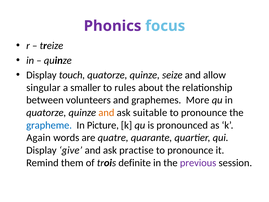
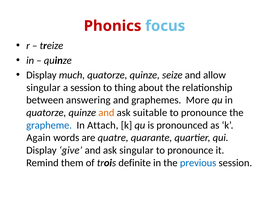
Phonics colour: purple -> red (113, 26)
touch: touch -> much (72, 75)
a smaller: smaller -> session (86, 87)
rules: rules -> thing (125, 87)
volunteers: volunteers -> answering (88, 100)
Picture: Picture -> Attach (103, 125)
ask practise: practise -> singular (136, 150)
previous colour: purple -> blue (198, 163)
